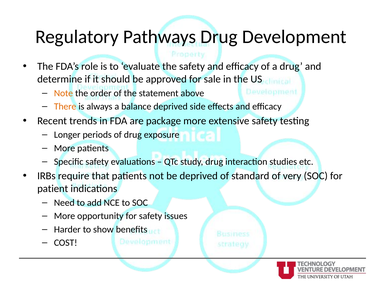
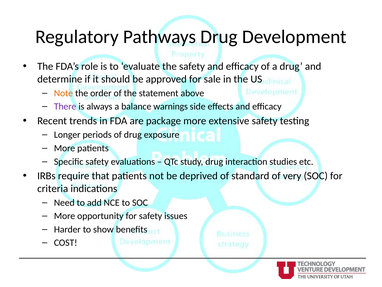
There colour: orange -> purple (65, 106)
balance deprived: deprived -> warnings (171, 106)
patient: patient -> criteria (53, 188)
